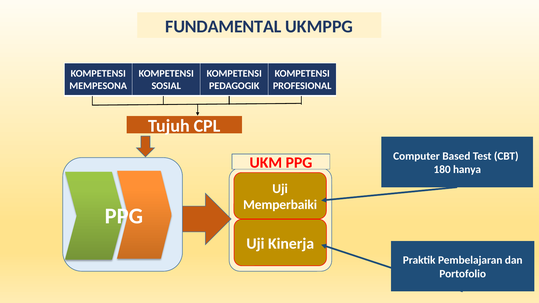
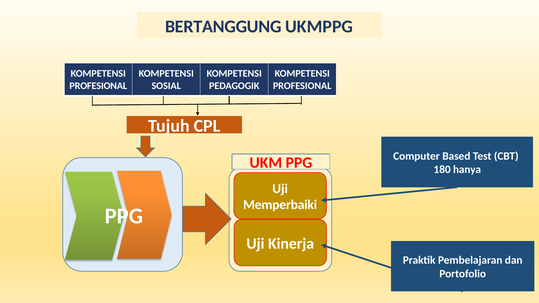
FUNDAMENTAL: FUNDAMENTAL -> BERTANGGUNG (223, 26)
MEMPESONA: MEMPESONA -> PROFESIONAL (98, 86)
